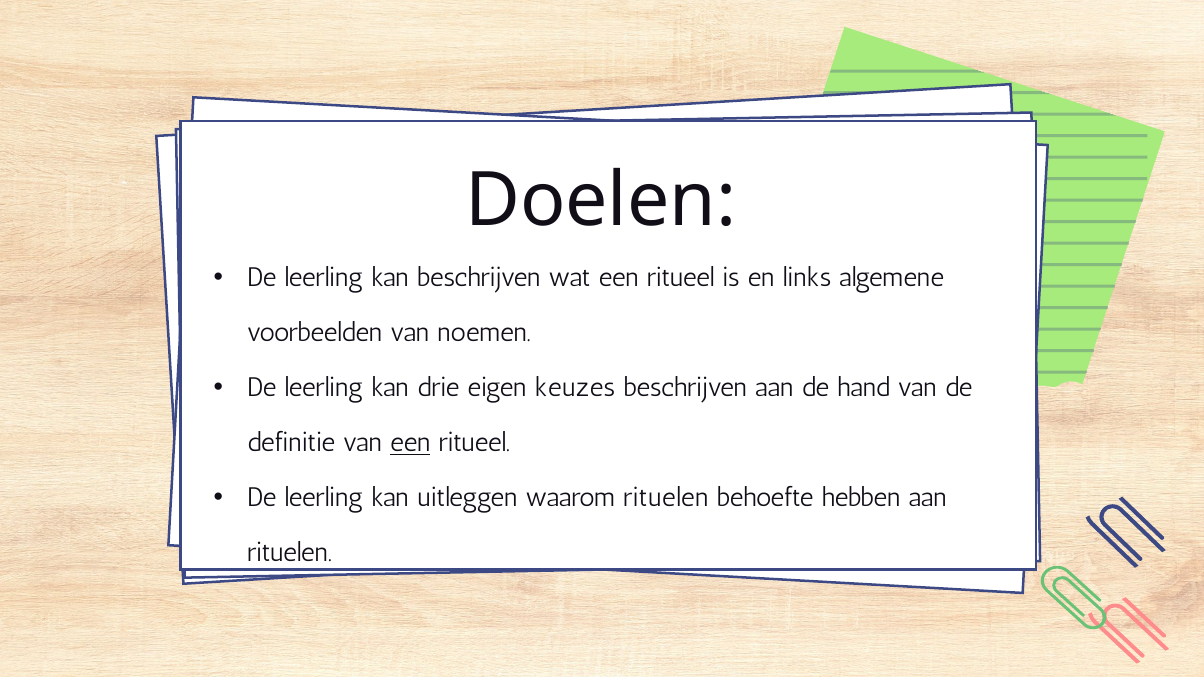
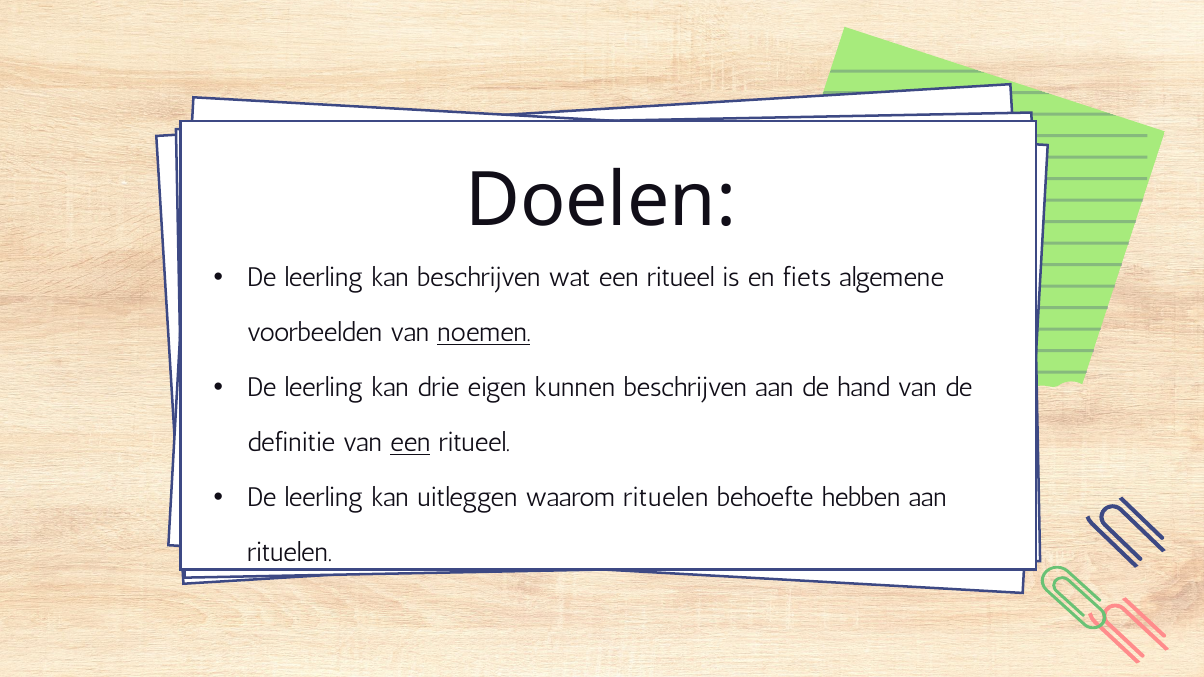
links: links -> fiets (807, 278)
noemen underline: none -> present (484, 333)
keuzes: keuzes -> kunnen (575, 388)
